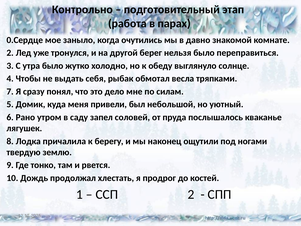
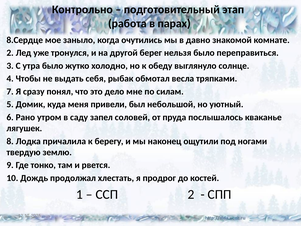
0.Сердце: 0.Сердце -> 8.Сердце (25, 40)
